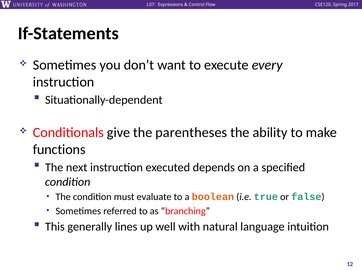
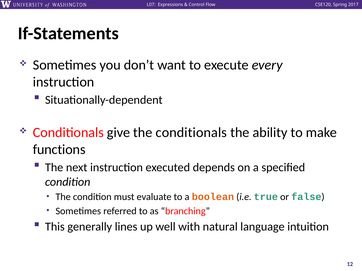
the parentheses: parentheses -> conditionals (191, 133)
